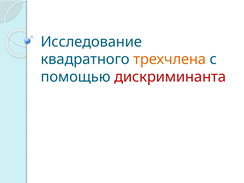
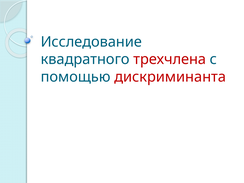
трехчлена colour: orange -> red (170, 59)
